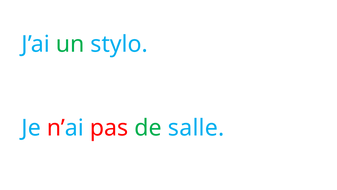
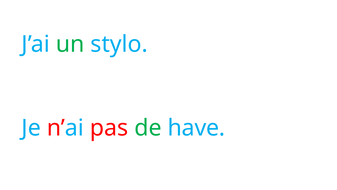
salle: salle -> have (196, 128)
